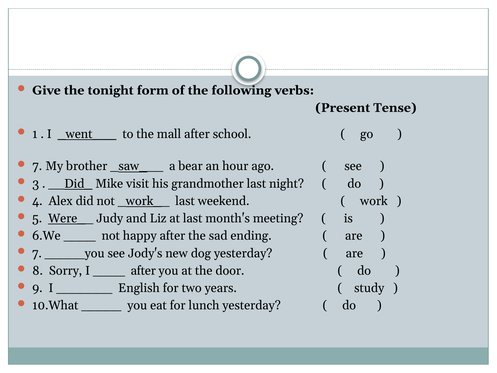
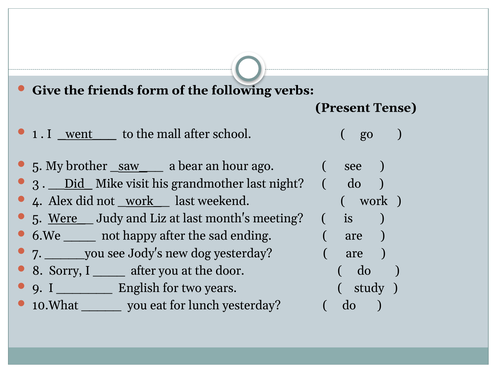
tonight: tonight -> friends (111, 90)
7: 7 -> 5 (37, 166)
